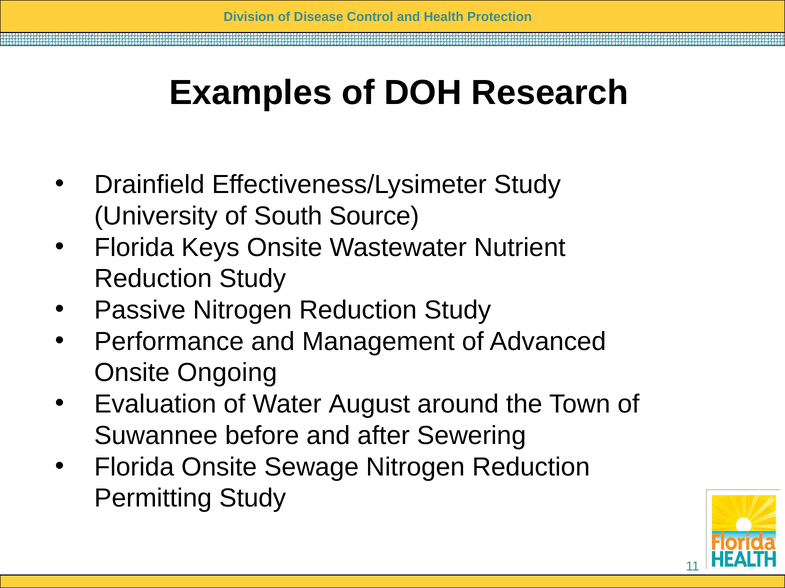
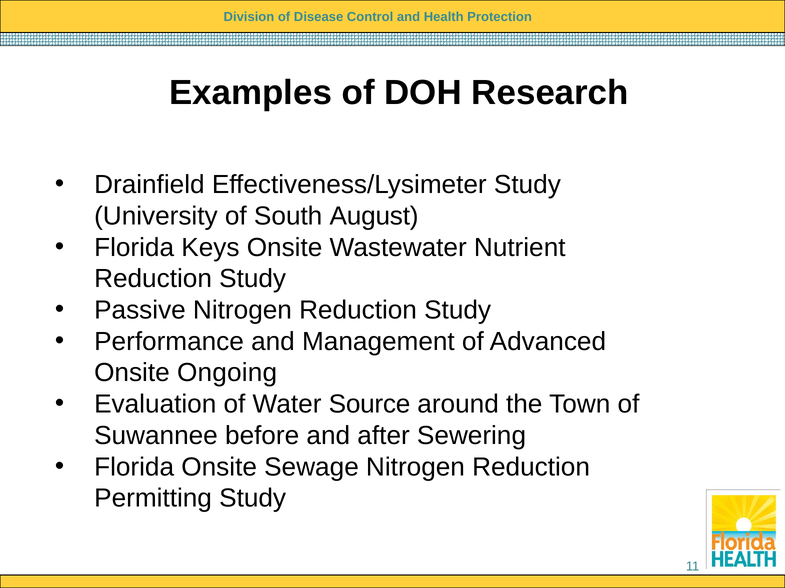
Source: Source -> August (374, 216)
August: August -> Source (370, 405)
